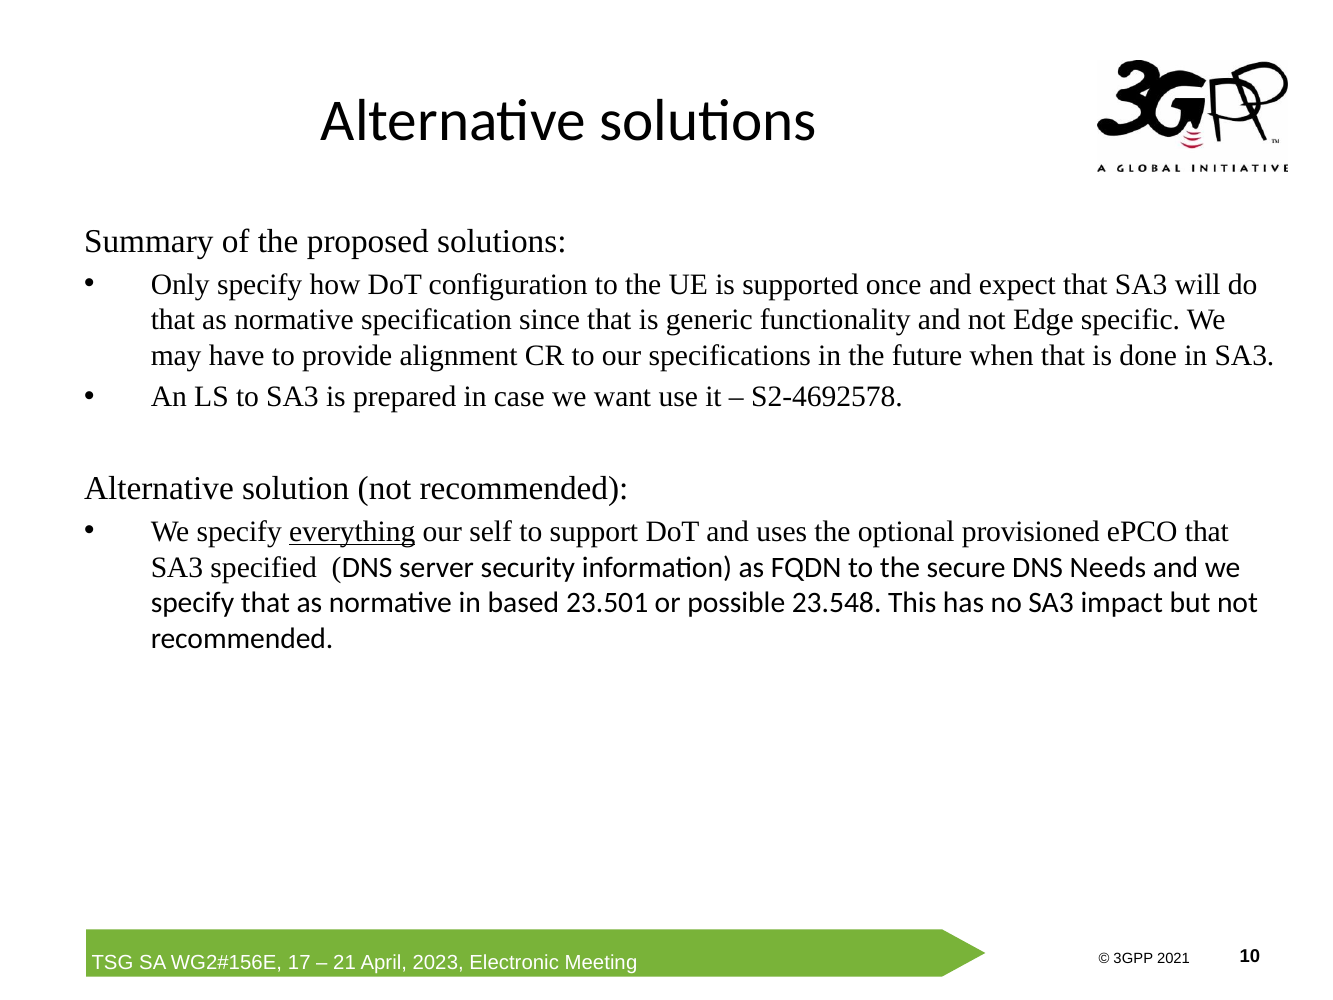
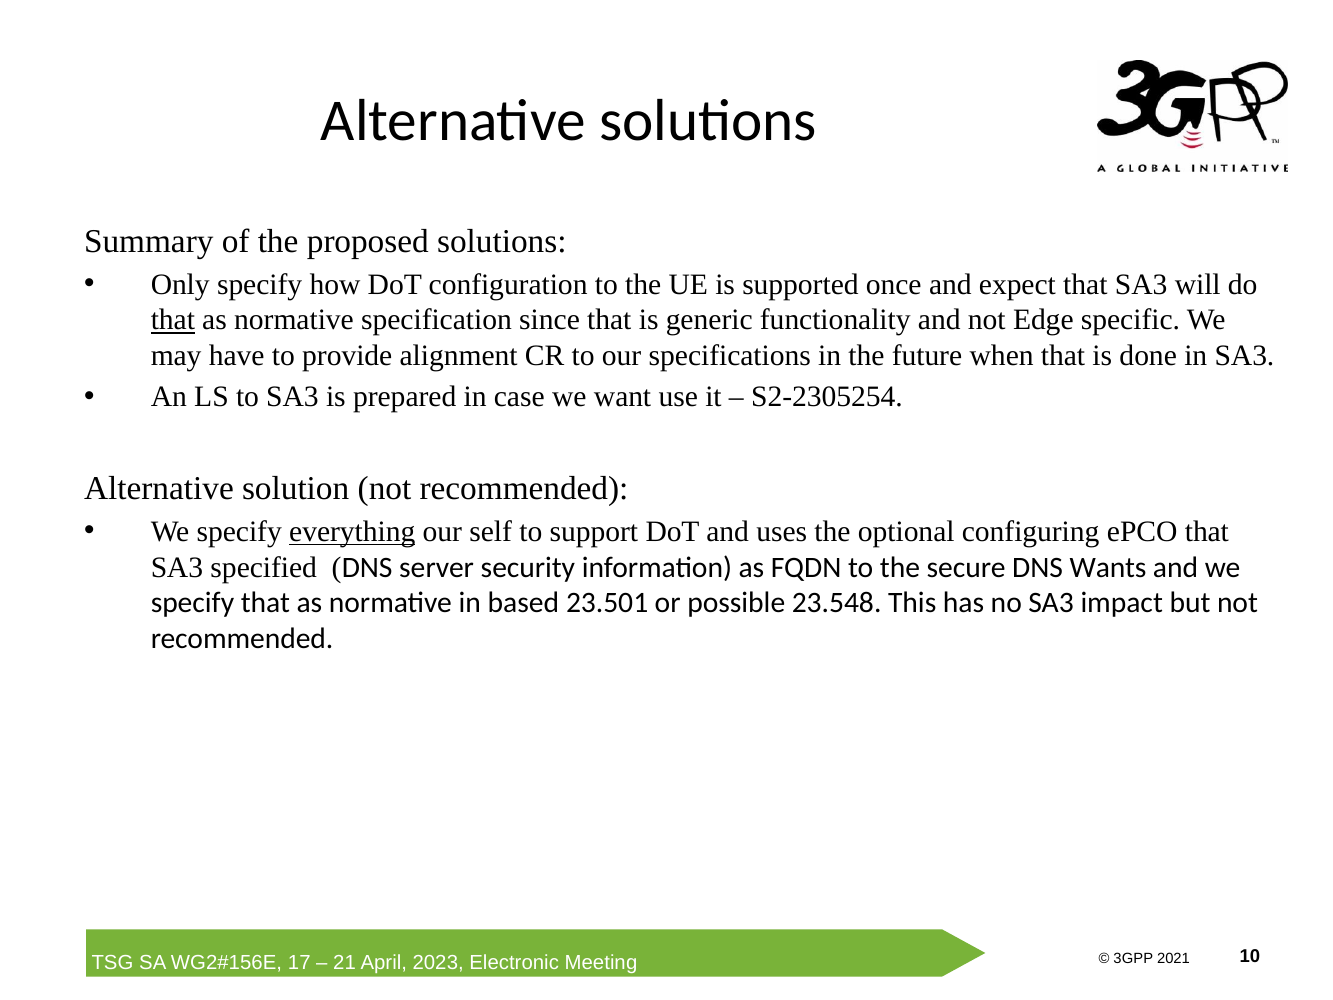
that underline: none -> present (173, 320)
S2-4692578: S2-4692578 -> S2-2305254 (827, 397)
provisioned: provisioned -> configuring (1031, 532)
Needs: Needs -> Wants (1108, 567)
